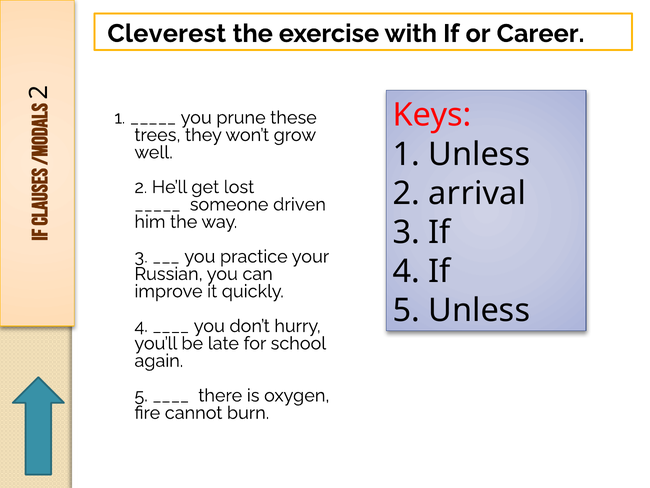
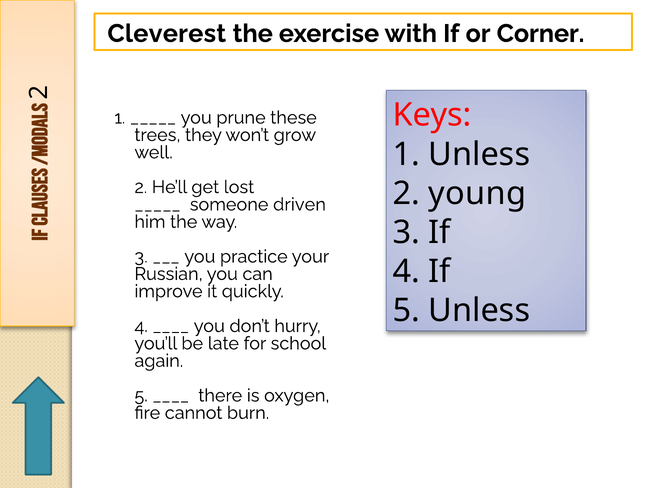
Career: Career -> Corner (541, 34)
arrival: arrival -> young (477, 193)
